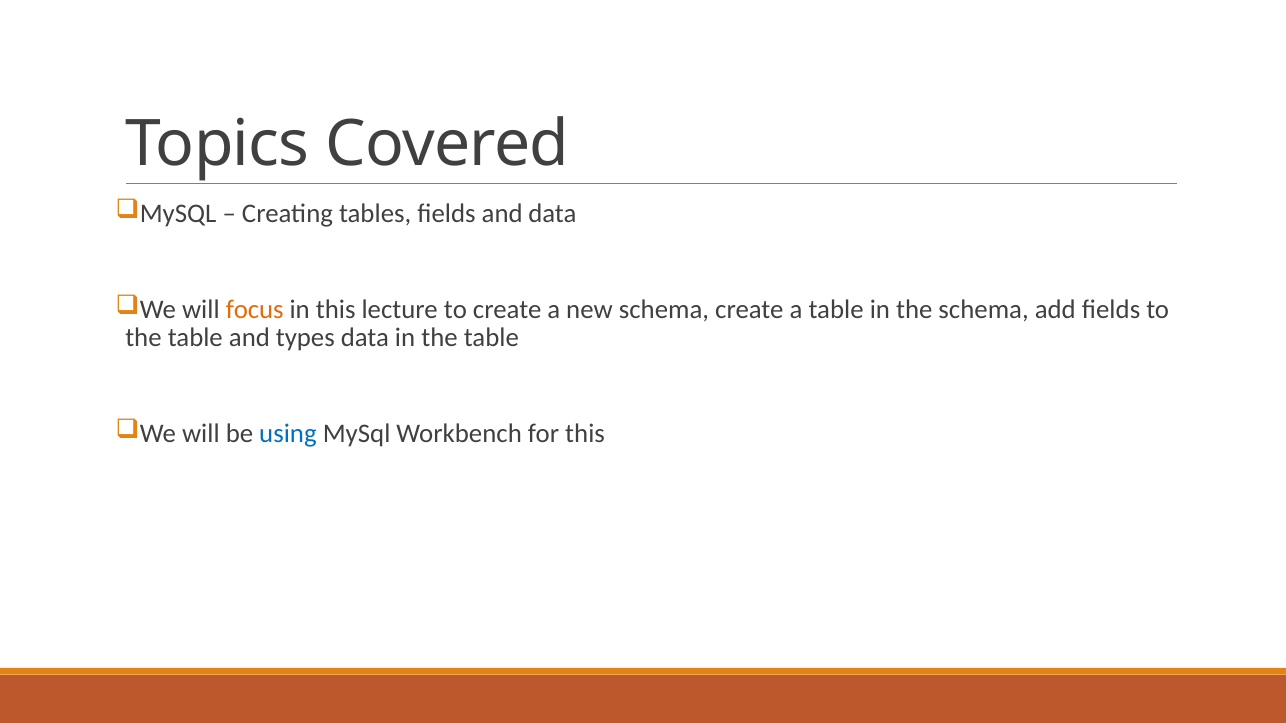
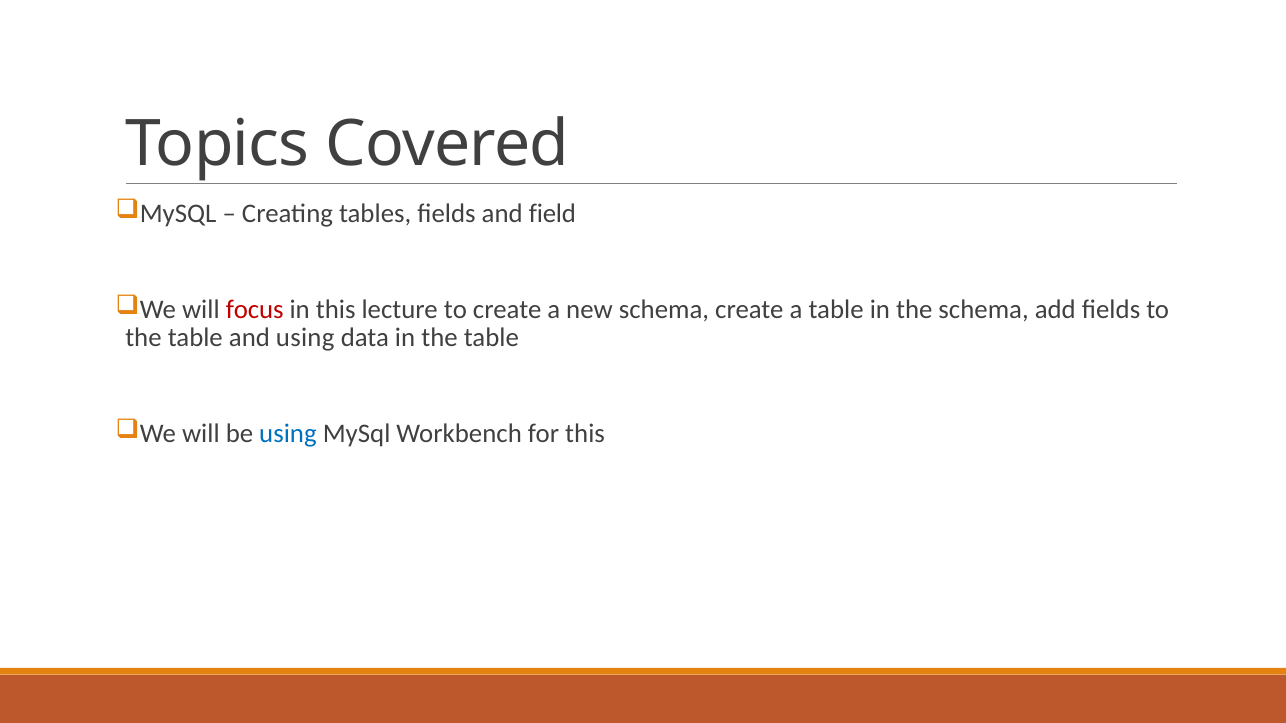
and data: data -> field (552, 214)
focus colour: orange -> red (255, 309)
and types: types -> using (305, 338)
